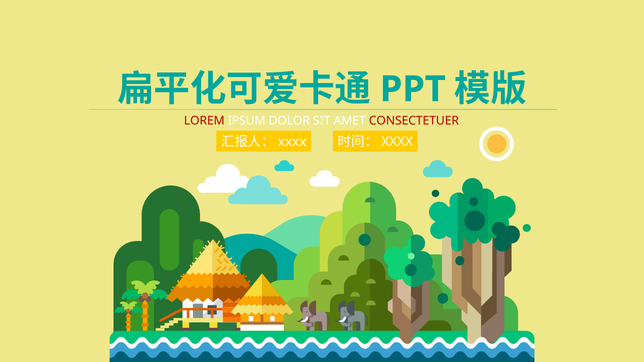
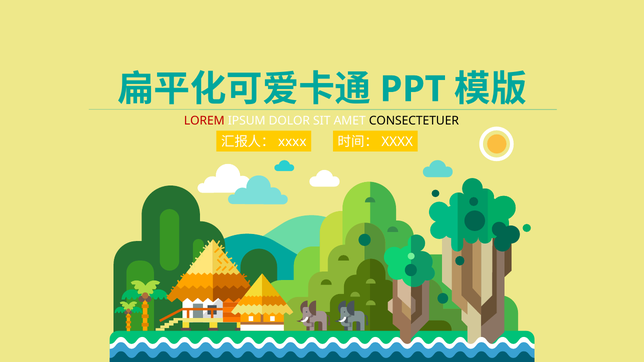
CONSECTETUER colour: red -> black (414, 121)
